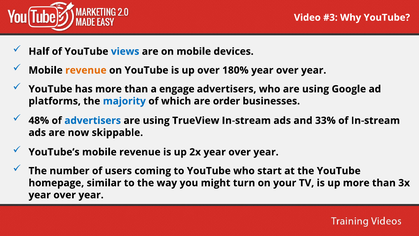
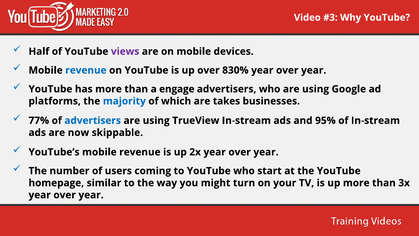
views colour: blue -> purple (125, 51)
revenue colour: orange -> blue (86, 70)
180%: 180% -> 830% (235, 70)
order: order -> takes (227, 101)
48%: 48% -> 77% (39, 120)
33%: 33% -> 95% (325, 120)
